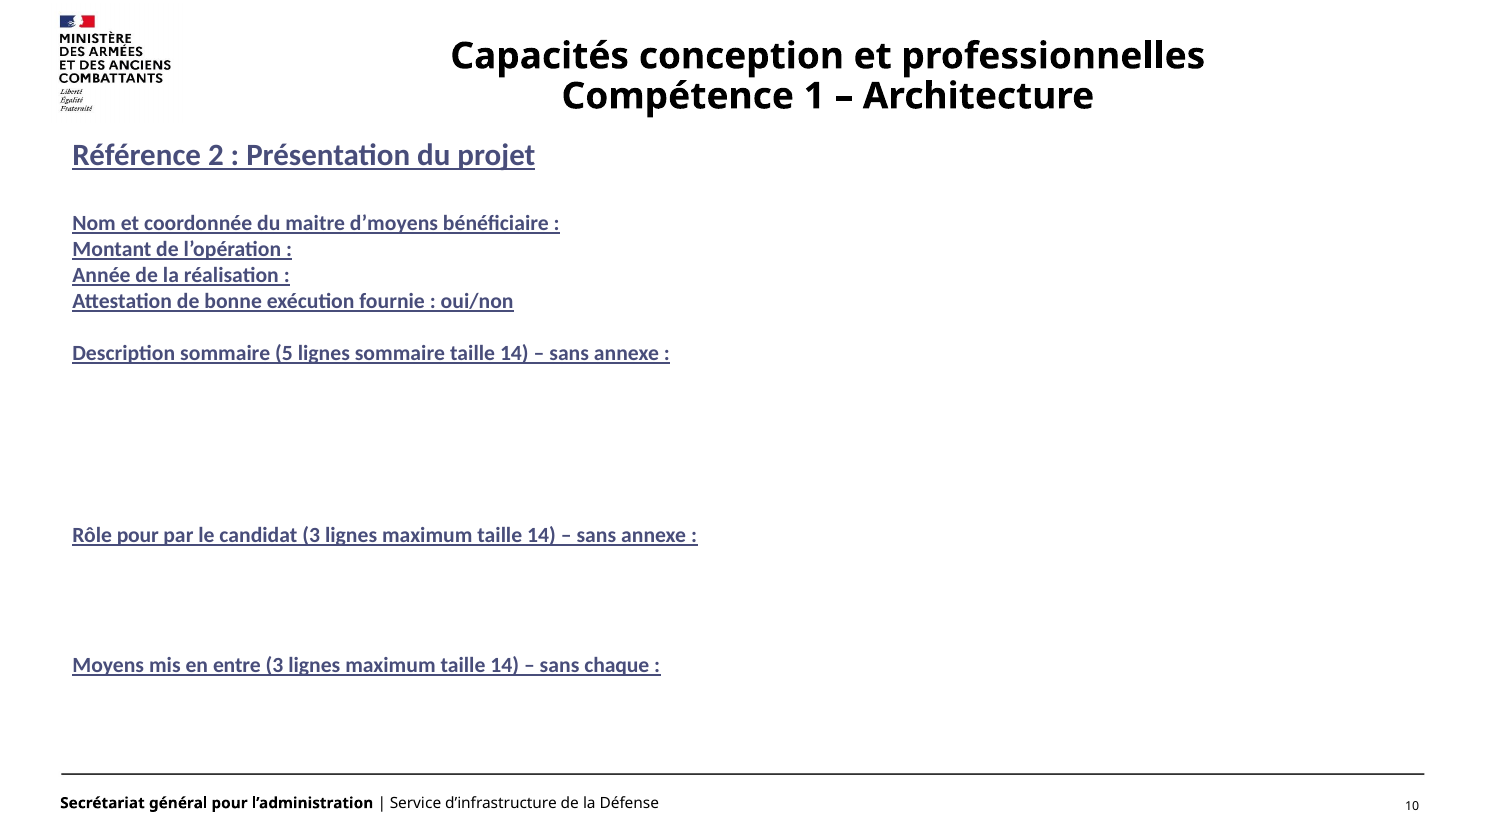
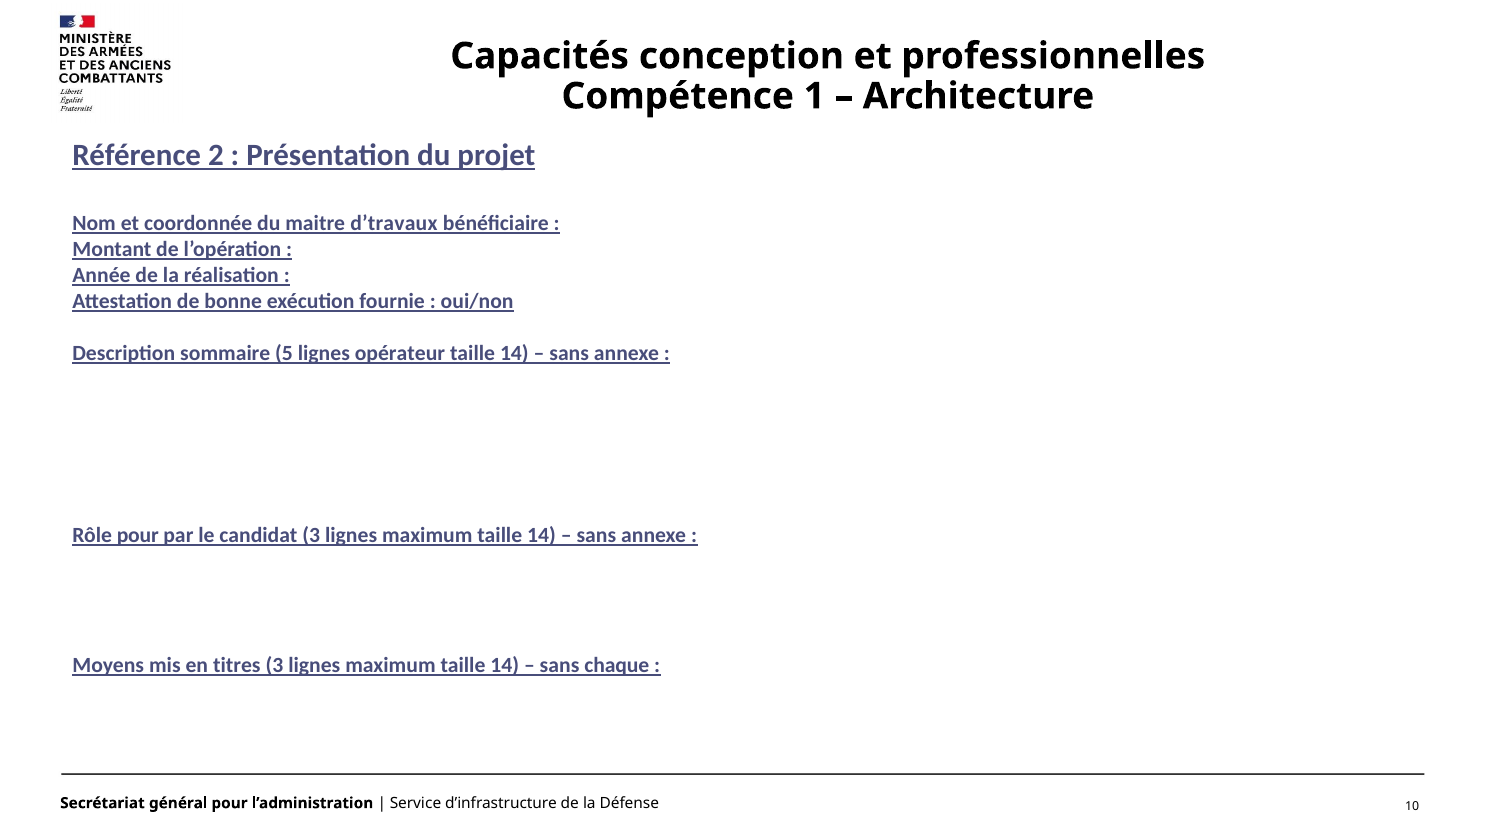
d’moyens: d’moyens -> d’travaux (394, 224)
lignes sommaire: sommaire -> opérateur (400, 354)
entre: entre -> titres (237, 666)
